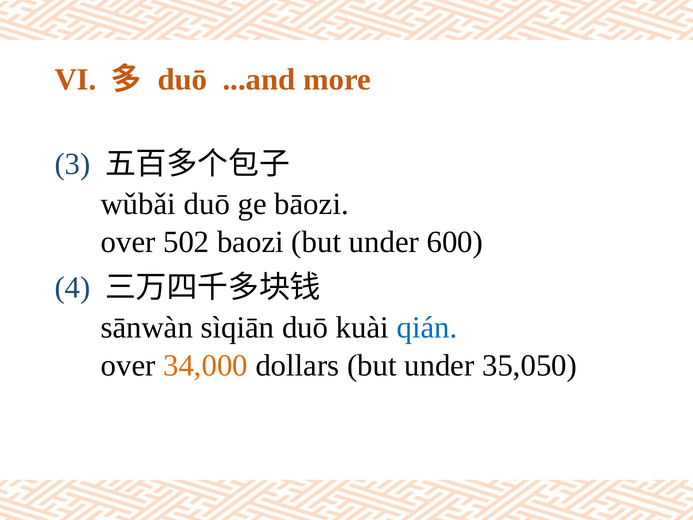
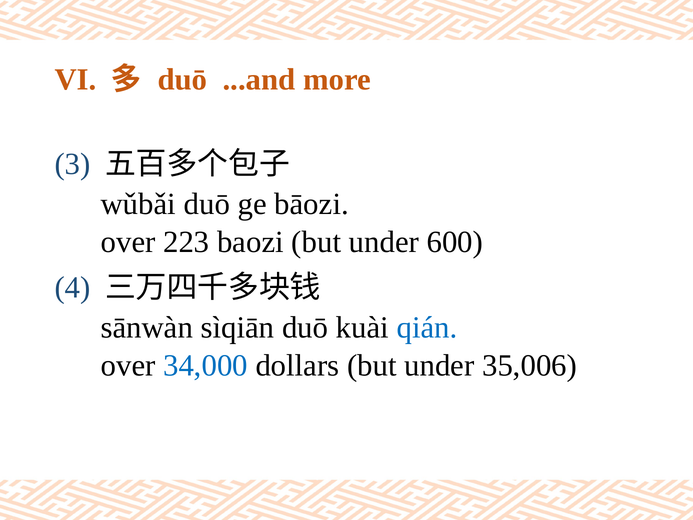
502: 502 -> 223 (186, 242)
34,000 colour: orange -> blue (205, 365)
35,050: 35,050 -> 35,006 (530, 365)
